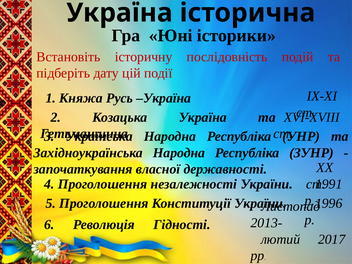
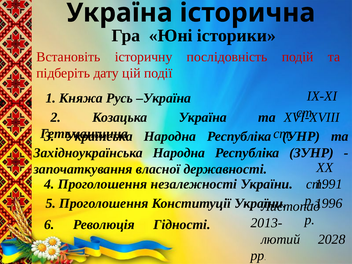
2017: 2017 -> 2028 (332, 239)
